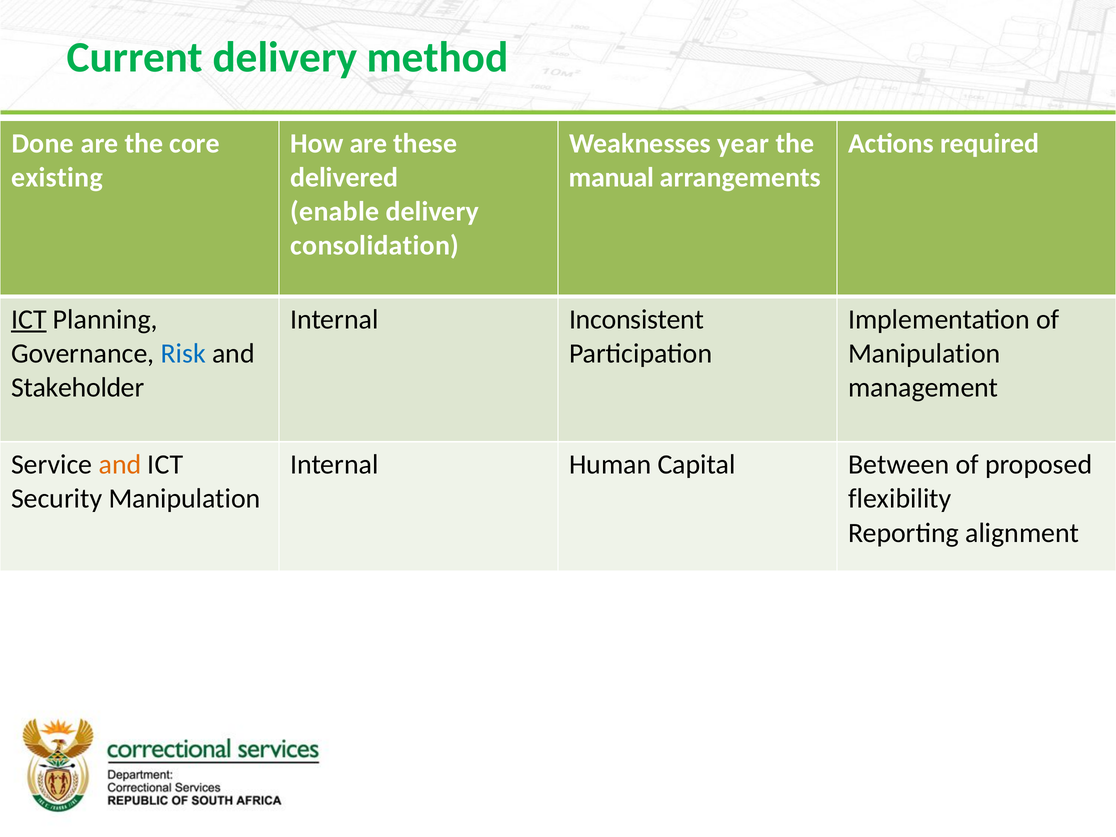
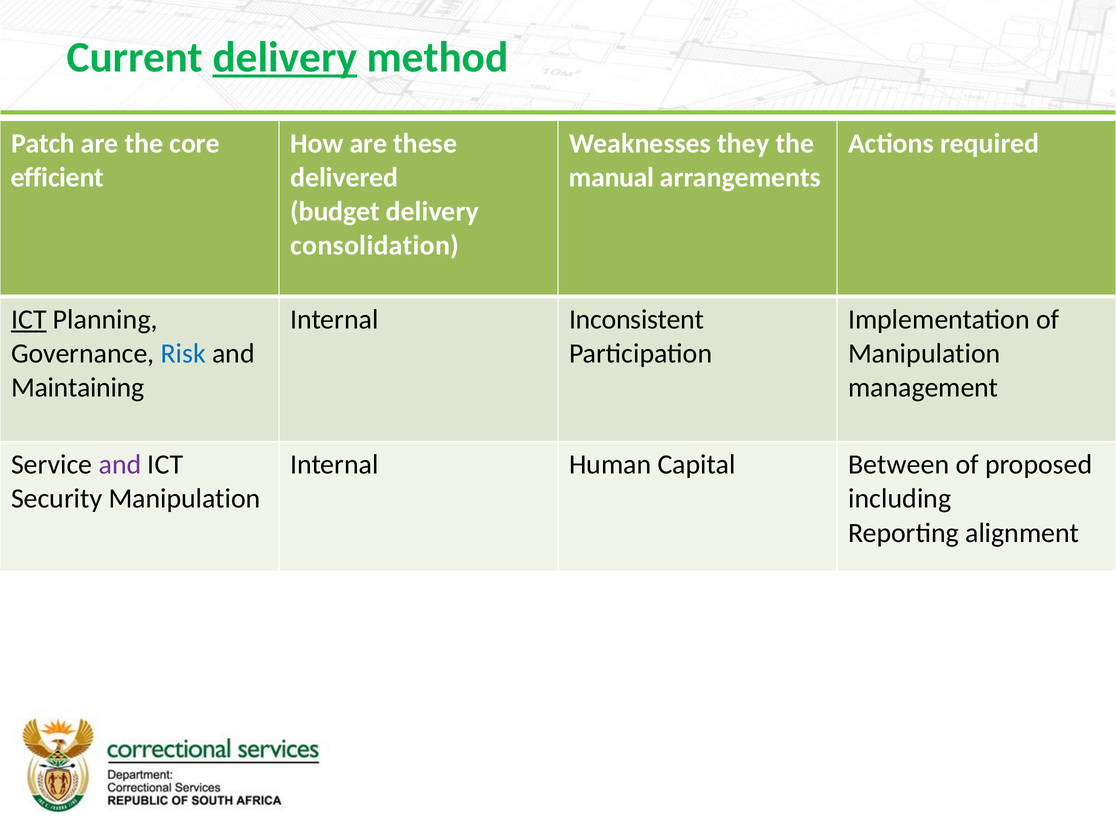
delivery underline: none -> present (285, 57)
Done: Done -> Patch (43, 143)
year: year -> they (743, 143)
existing: existing -> efficient (57, 177)
enable: enable -> budget (335, 211)
Stakeholder: Stakeholder -> Maintaining (78, 388)
and colour: orange -> purple (120, 465)
flexibility: flexibility -> including (900, 499)
